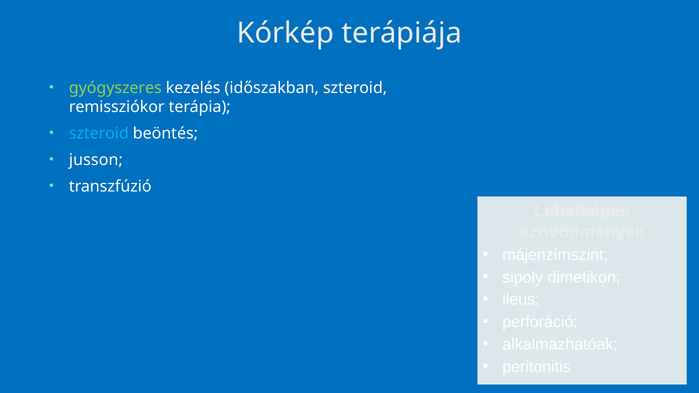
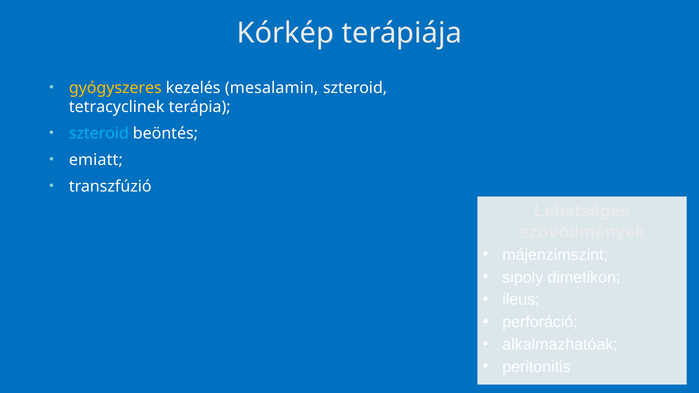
gyógyszeres colour: light green -> yellow (115, 88)
időszakban: időszakban -> mesalamin (272, 88)
remissziókor: remissziókor -> tetracyclinek (117, 107)
jusson: jusson -> emiatt (96, 160)
